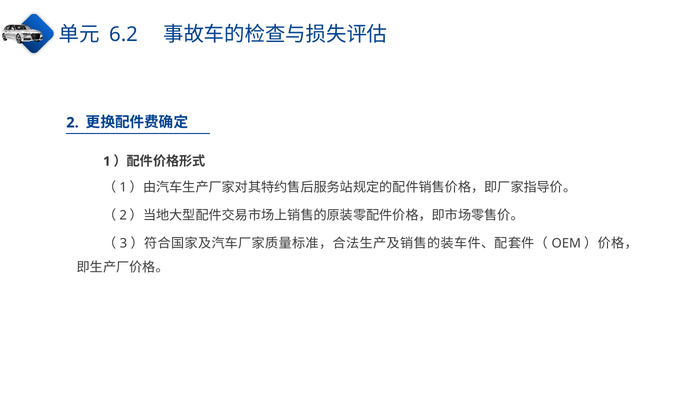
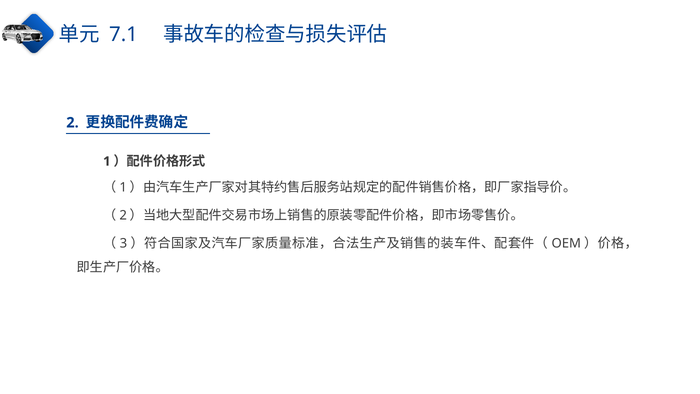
6.2: 6.2 -> 7.1 (124, 35)
